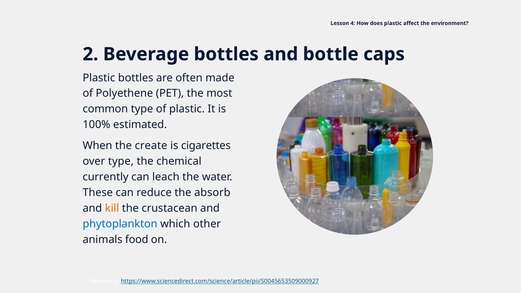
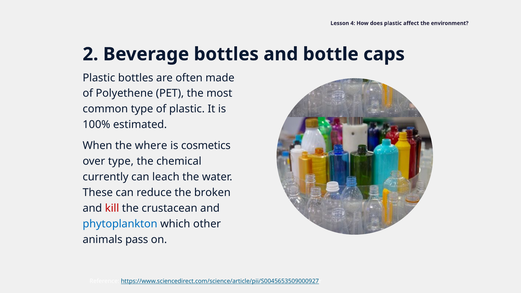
create: create -> where (151, 146)
cigarettes: cigarettes -> cosmetics (206, 146)
absorb: absorb -> broken (212, 193)
kill colour: orange -> red (112, 208)
food: food -> pass (137, 240)
